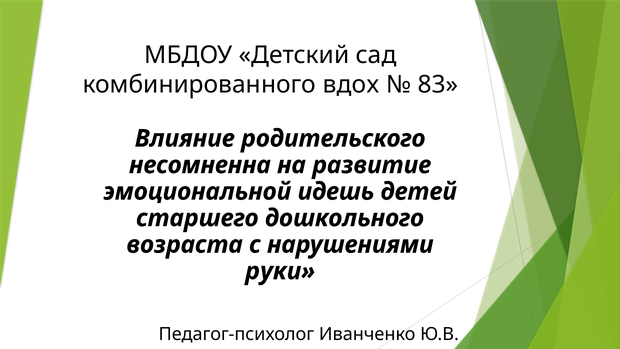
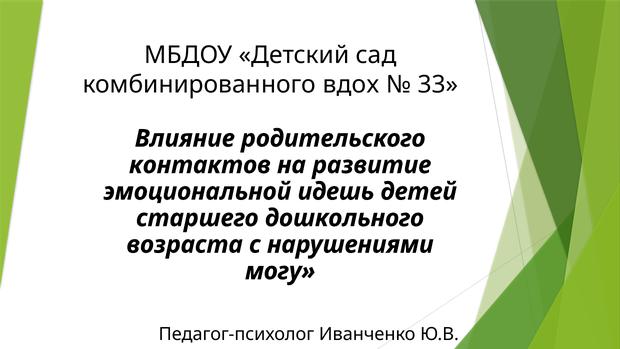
83: 83 -> 33 (438, 84)
несомненна: несомненна -> контактов (200, 165)
руки: руки -> могу (280, 271)
